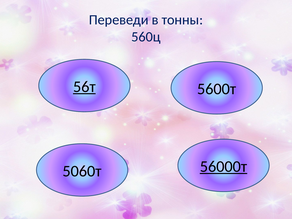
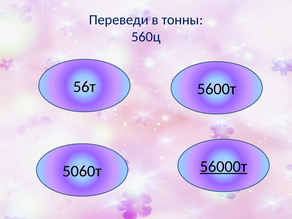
56т underline: present -> none (84, 87)
